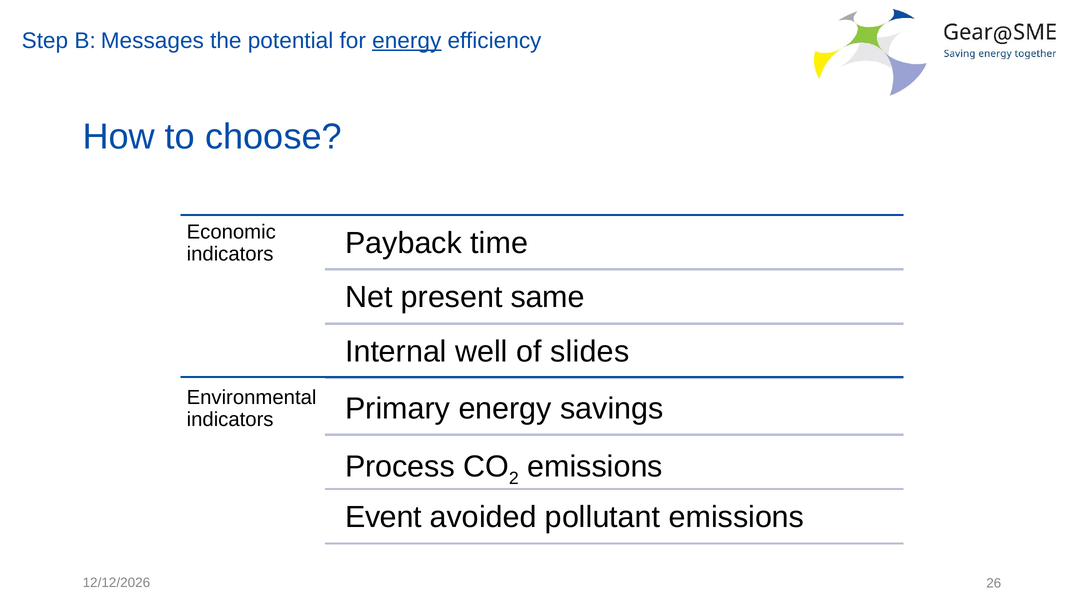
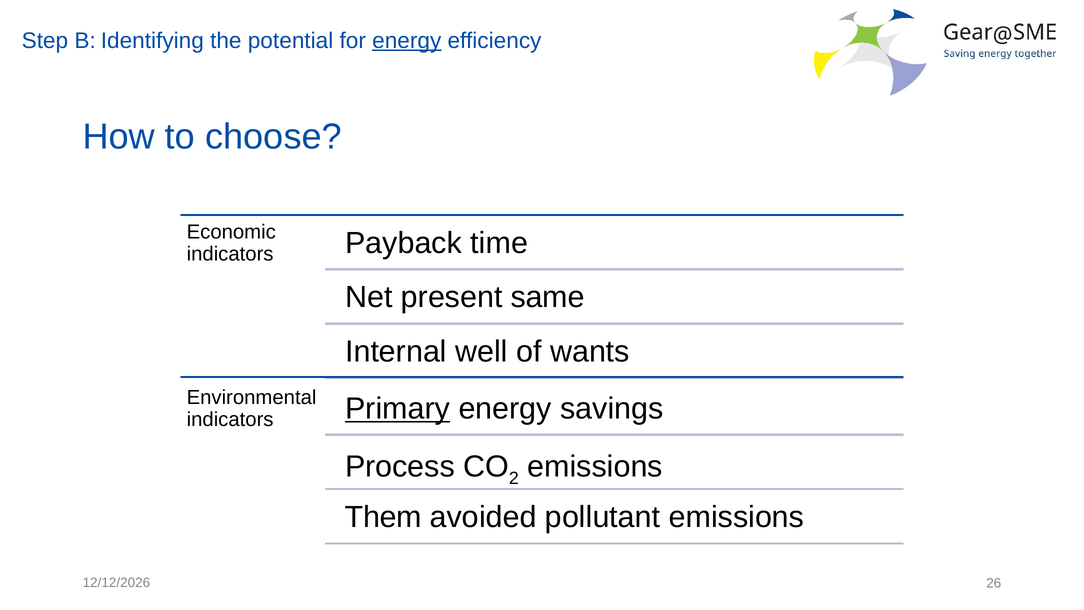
Messages: Messages -> Identifying (152, 41)
slides: slides -> wants (590, 352)
Primary underline: none -> present (398, 408)
Event: Event -> Them (383, 517)
